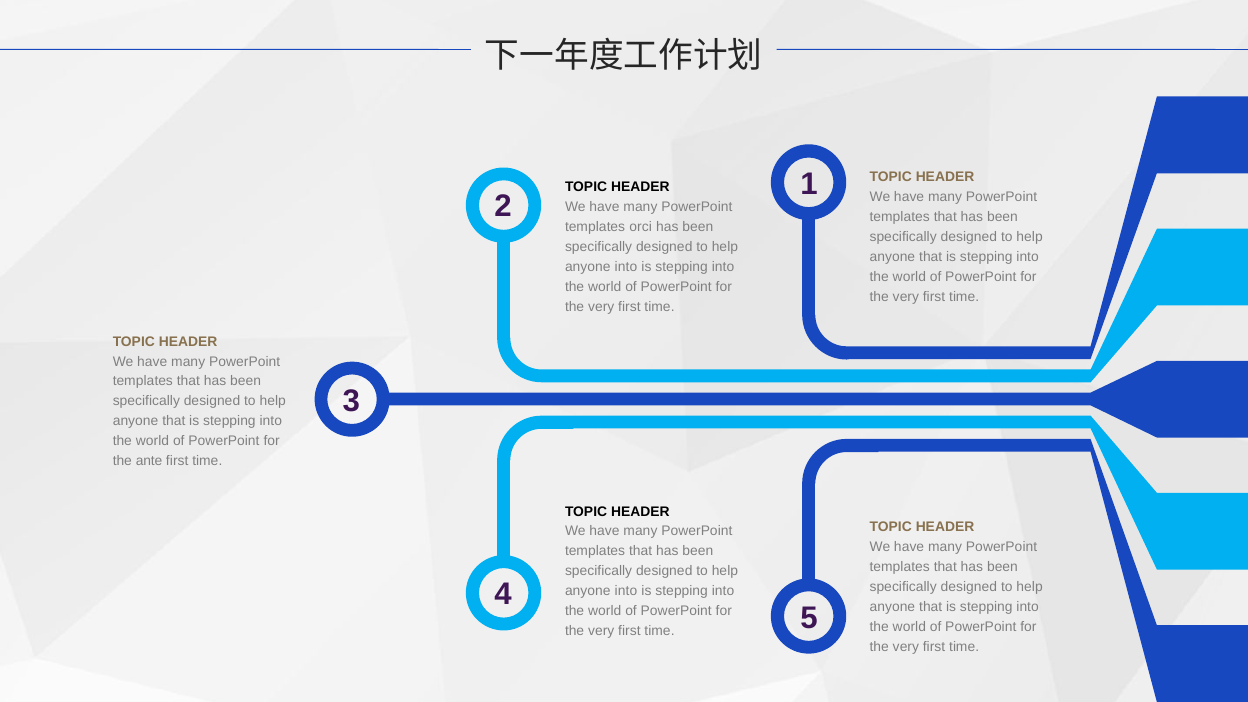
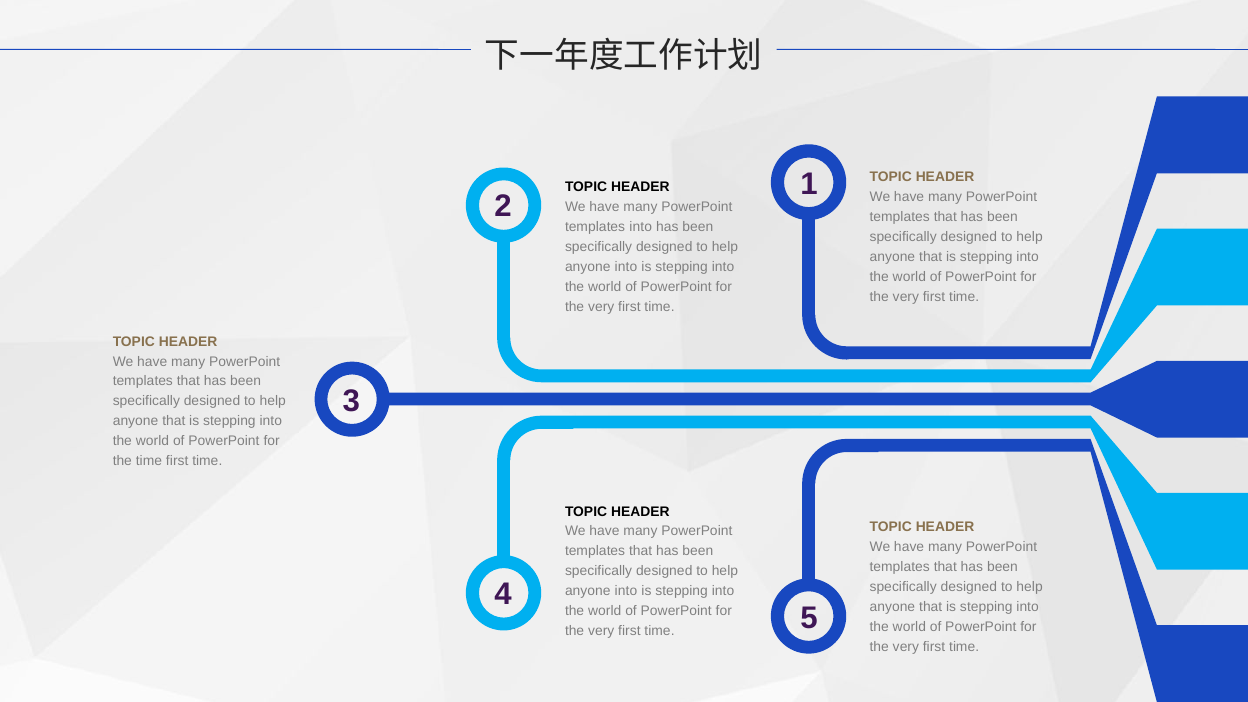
templates orci: orci -> into (641, 227)
the ante: ante -> time (149, 461)
